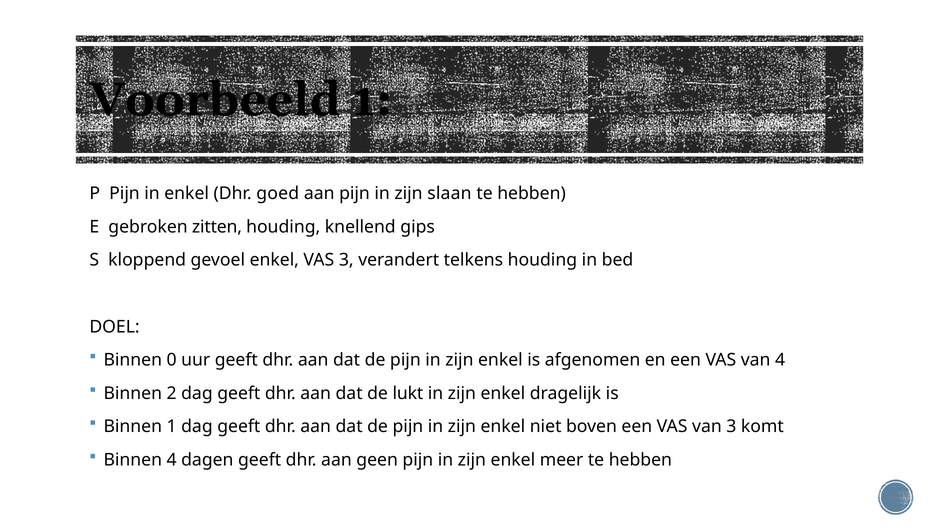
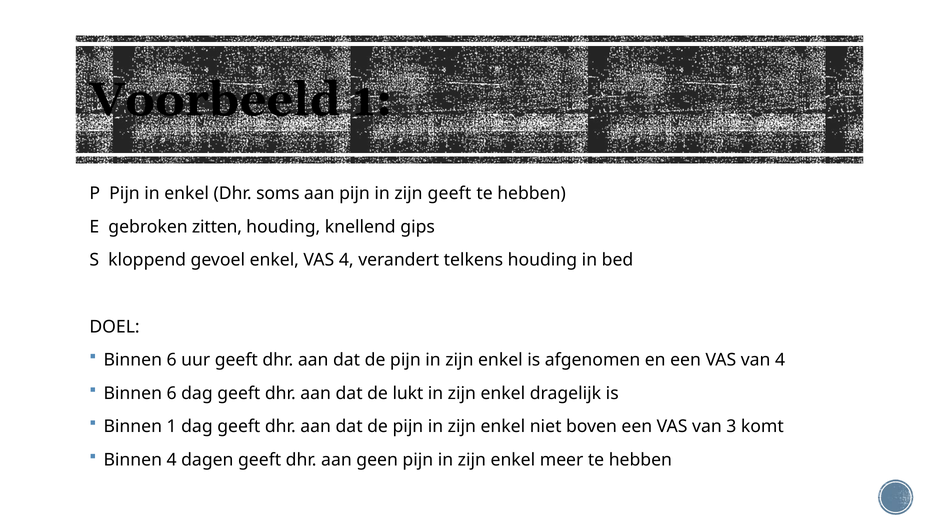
goed: goed -> soms (278, 194)
zijn slaan: slaan -> geeft (449, 194)
VAS 3: 3 -> 4 (346, 260)
0: 0 -> 6 (172, 360)
2: 2 -> 6 (172, 393)
